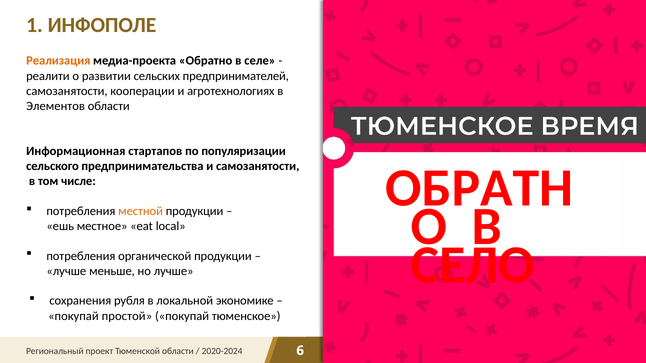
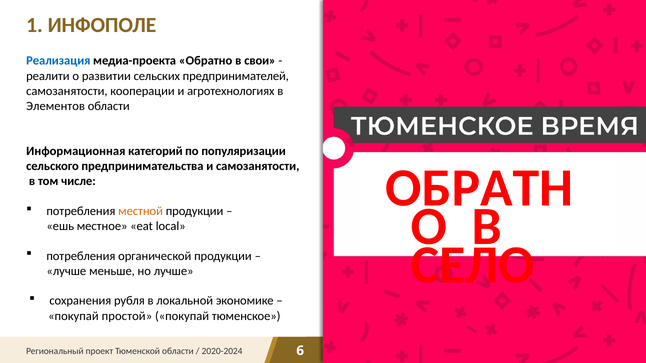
Реализация colour: orange -> blue (58, 61)
селе: селе -> свои (260, 61)
стартапов: стартапов -> категорий (155, 151)
